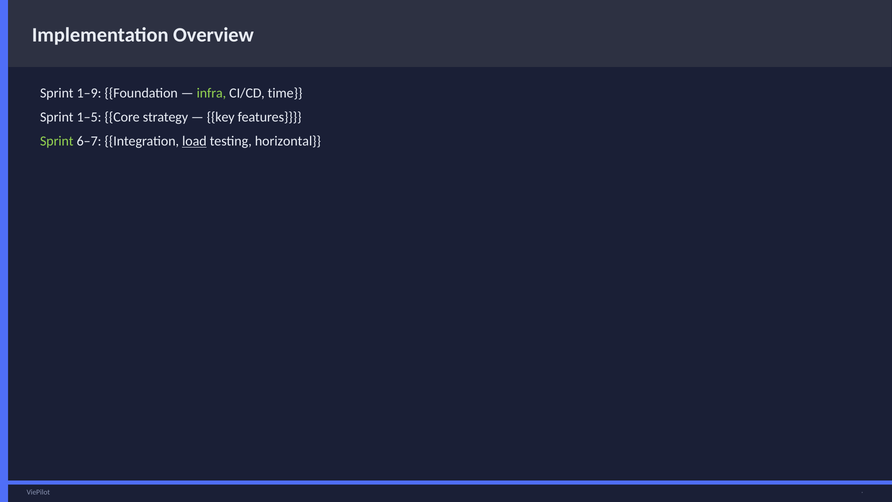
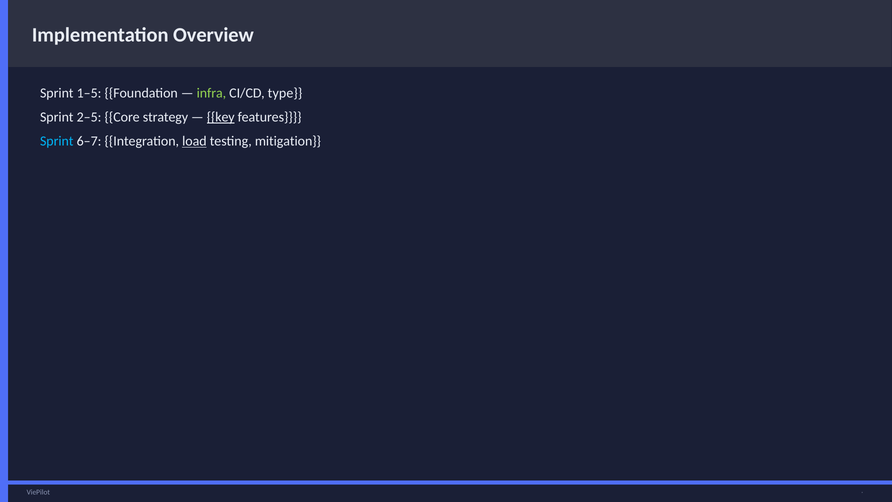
1–9: 1–9 -> 1–5 (89, 93)
time: time -> type (285, 93)
1–5: 1–5 -> 2–5 (89, 117)
key underline: none -> present (221, 117)
Sprint colour: light green -> light blue (57, 141)
horizontal: horizontal -> mitigation (288, 141)
